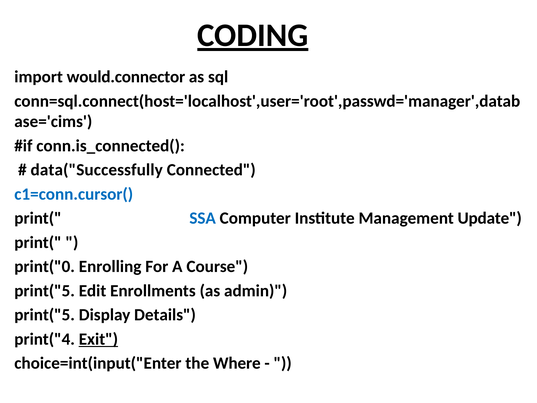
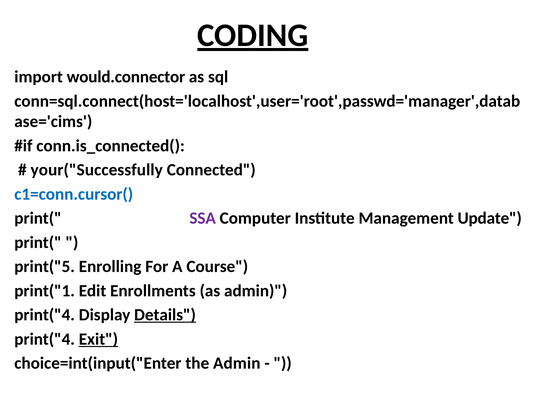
data("Successfully: data("Successfully -> your("Successfully (97, 170)
SSA colour: blue -> purple (203, 218)
print("0: print("0 -> print("5 (45, 266)
print("5: print("5 -> print("1 (45, 291)
print("5: print("5 -> print("4 (45, 315)
Details underline: none -> present (165, 315)
the Where: Where -> Admin (237, 363)
